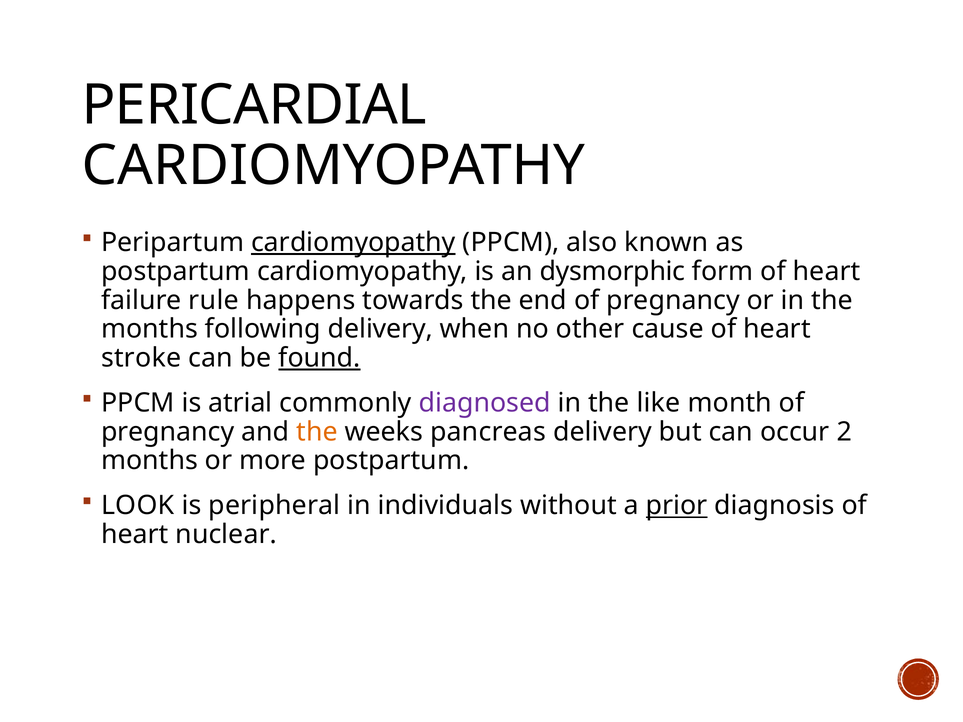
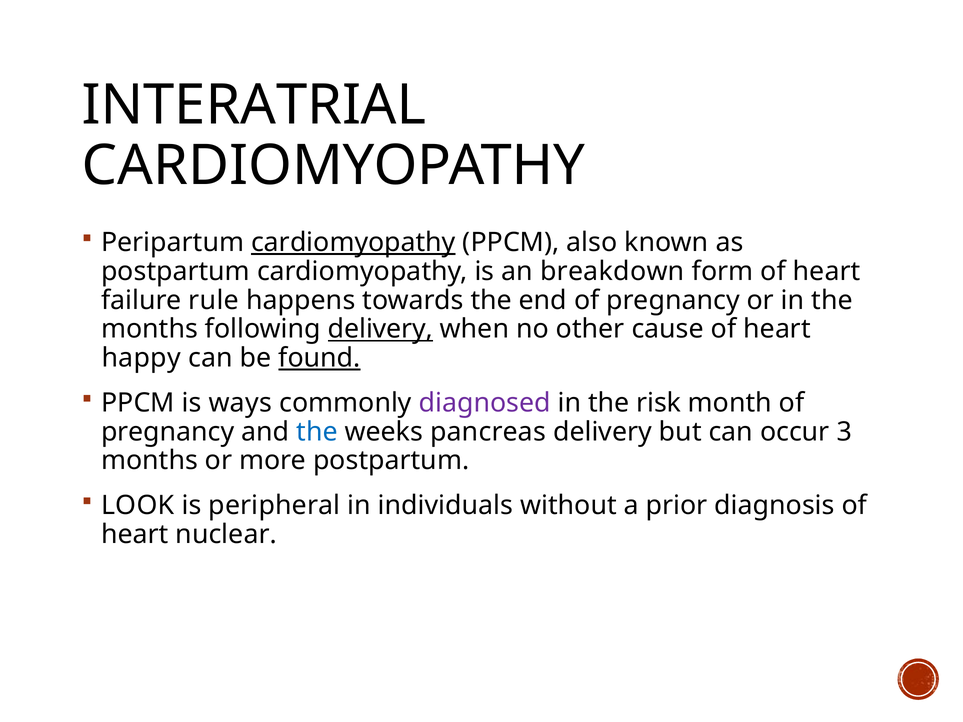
PERICARDIAL: PERICARDIAL -> INTERATRIAL (254, 105)
dysmorphic: dysmorphic -> breakdown (612, 271)
delivery underline: none -> present (380, 329)
stroke: stroke -> happy (141, 358)
atrial: atrial -> ways (240, 403)
like: like -> risk (659, 403)
the colour: orange -> blue (317, 432)
2: 2 -> 3 (844, 432)
prior underline: present -> none (677, 506)
